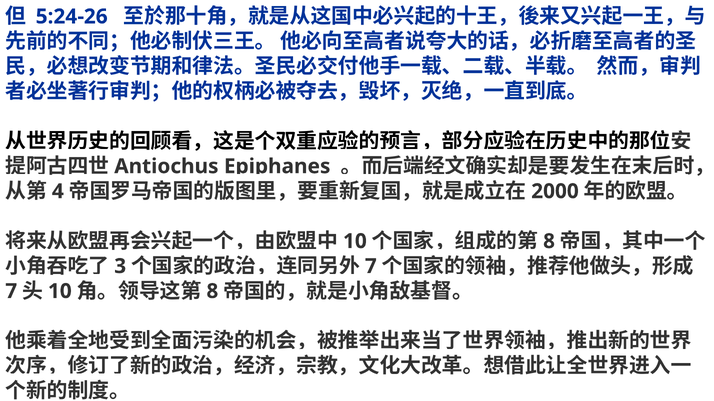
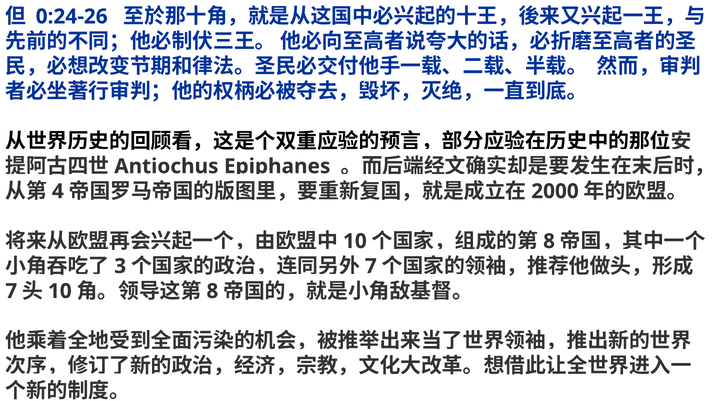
5:24-26: 5:24-26 -> 0:24-26 (72, 17)
